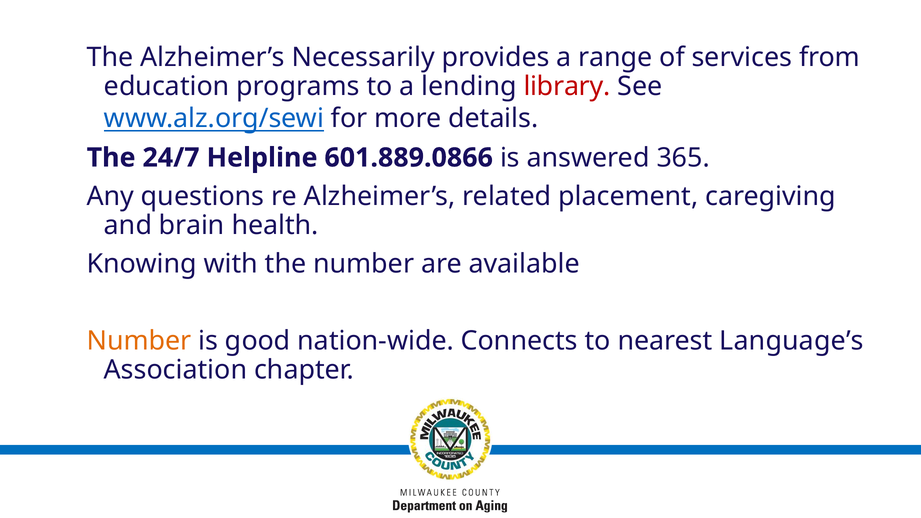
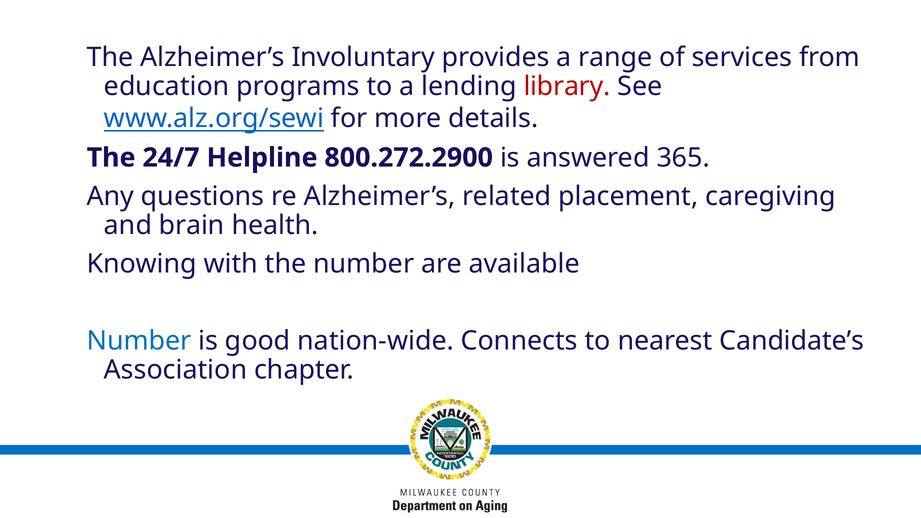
Necessarily: Necessarily -> Involuntary (363, 57)
601.889.0866: 601.889.0866 -> 800.272.2900 (409, 158)
Number colour: orange -> blue (139, 341)
Language’s: Language’s -> Candidate’s (792, 341)
